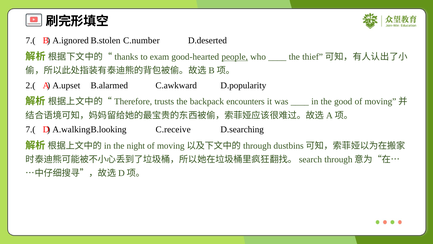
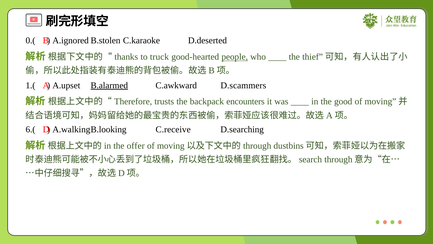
7.(: 7.( -> 0.( (31, 41)
C.number: C.number -> C.karaoke (141, 41)
exam: exam -> truck (159, 57)
2.(: 2.( -> 1.( (31, 85)
B.alarmed underline: none -> present (109, 85)
D.popularity: D.popularity -> D.scammers (243, 85)
7.(: 7.( -> 6.( (31, 129)
night: night -> offer (136, 146)
